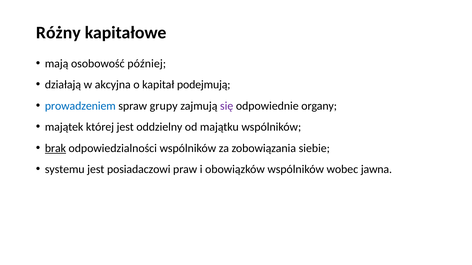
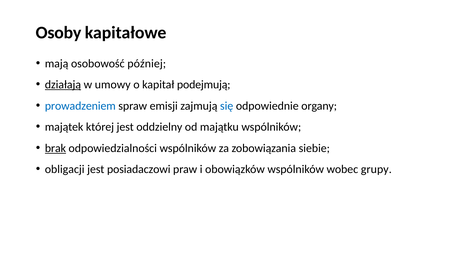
Różny: Różny -> Osoby (58, 33)
działają underline: none -> present (63, 85)
akcyjna: akcyjna -> umowy (113, 85)
grupy: grupy -> emisji (164, 106)
się colour: purple -> blue (227, 106)
systemu: systemu -> obligacji (65, 170)
jawna: jawna -> grupy (376, 170)
